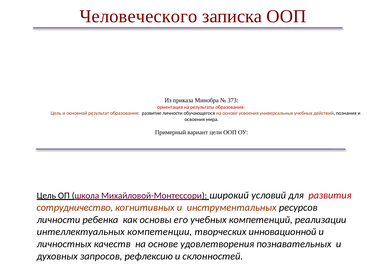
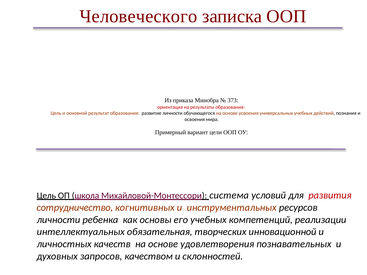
широкий: широкий -> система (229, 195)
компетенции: компетенции -> обязательная (160, 232)
рефлексию: рефлексию -> качеством (149, 257)
